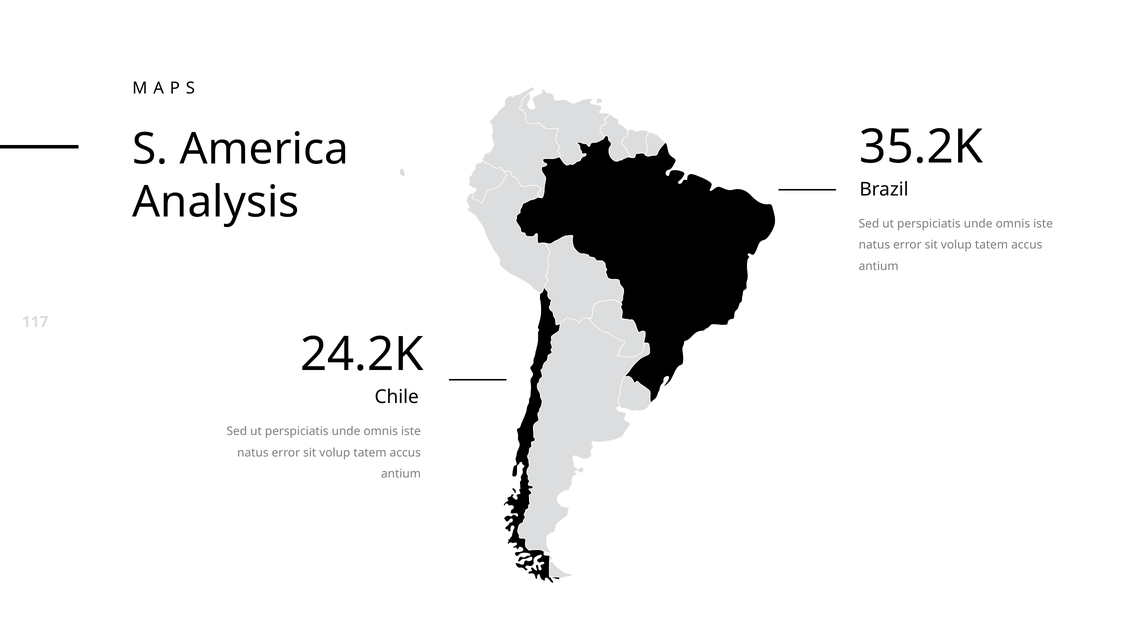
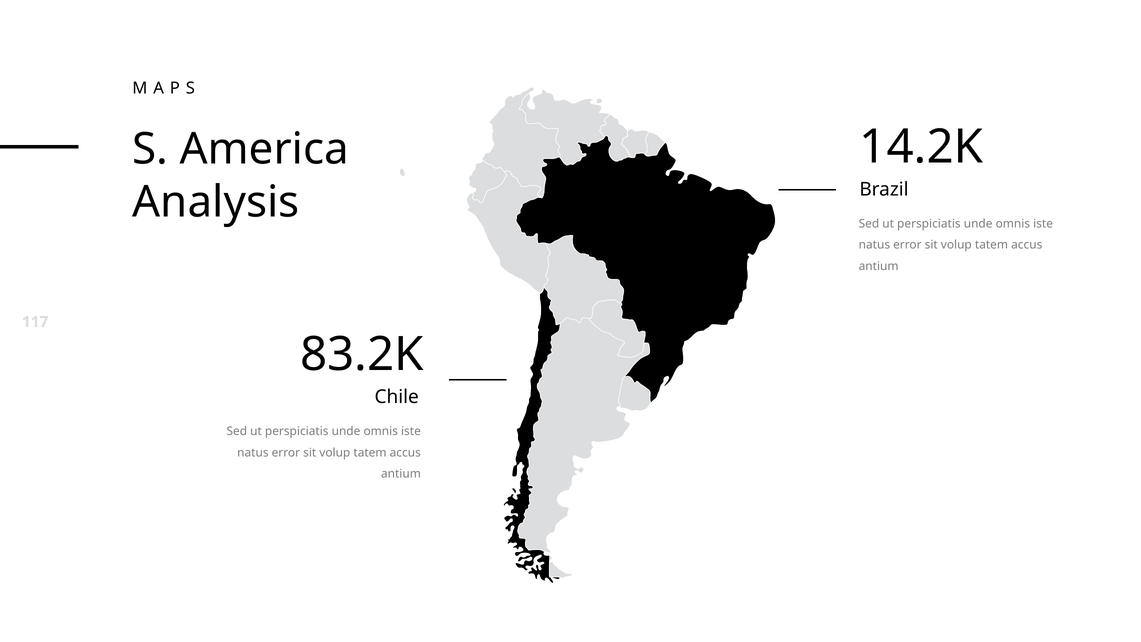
35.2K: 35.2K -> 14.2K (921, 147)
24.2K: 24.2K -> 83.2K (362, 355)
